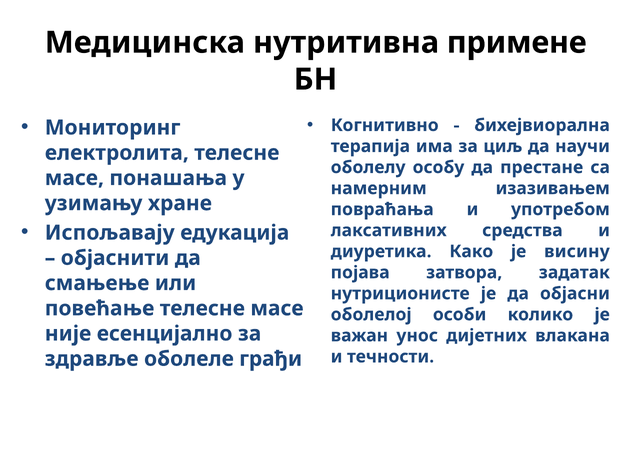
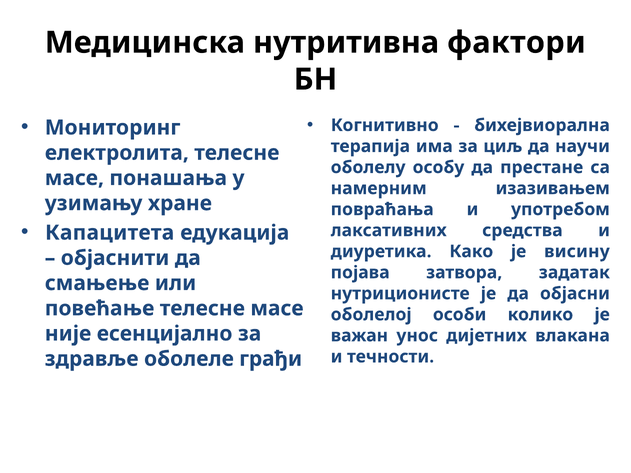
примене: примене -> фактори (516, 43)
Испољавају: Испољавају -> Капацитета (110, 233)
